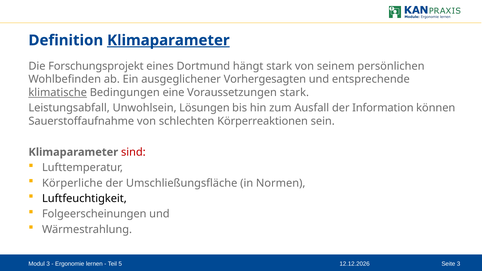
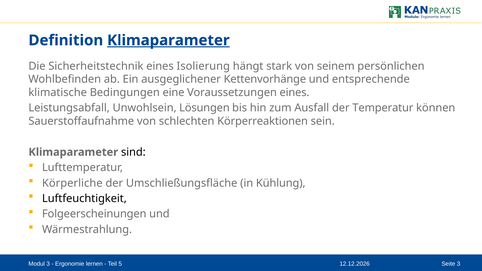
Forschungsprojekt: Forschungsprojekt -> Sicherheitstechnik (96, 66)
Dortmund: Dortmund -> Isolierung (203, 66)
Vorhergesagten: Vorhergesagten -> Kettenvorhänge (265, 79)
klimatische underline: present -> none (58, 93)
Voraussetzungen stark: stark -> eines (294, 93)
Information: Information -> Temperatur (383, 108)
sind colour: red -> black (133, 152)
Normen: Normen -> Kühlung (281, 183)
